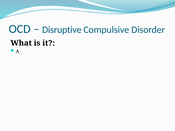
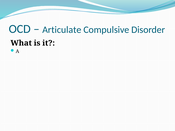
Disruptive: Disruptive -> Articulate (62, 30)
